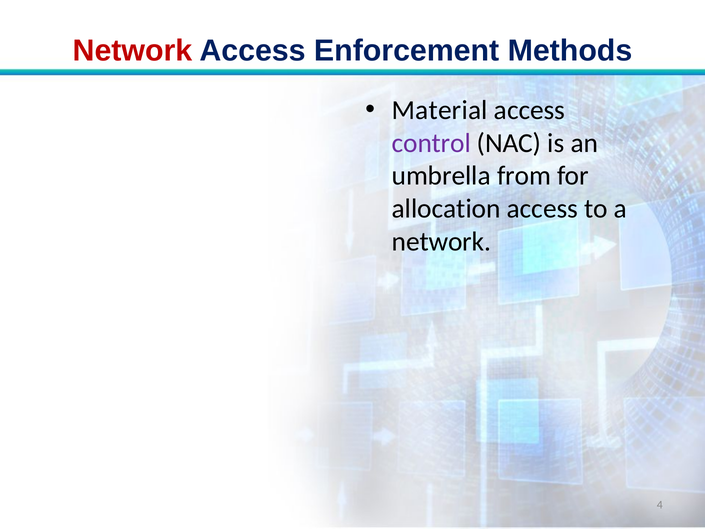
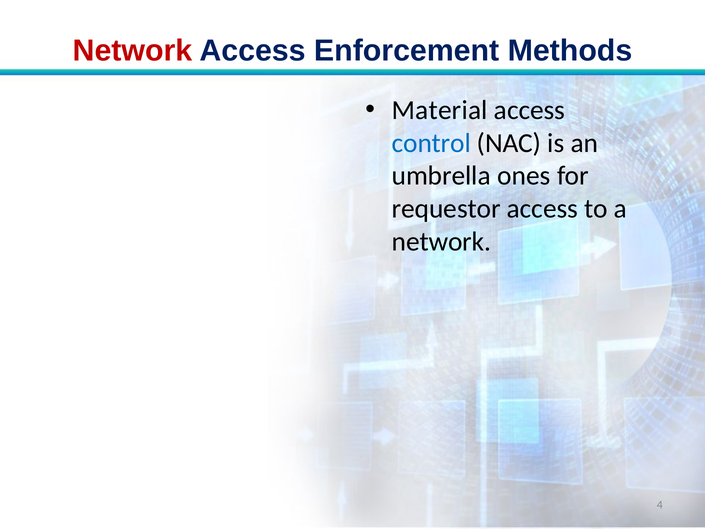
control colour: purple -> blue (431, 143)
from: from -> ones (524, 176)
allocation: allocation -> requestor (446, 209)
